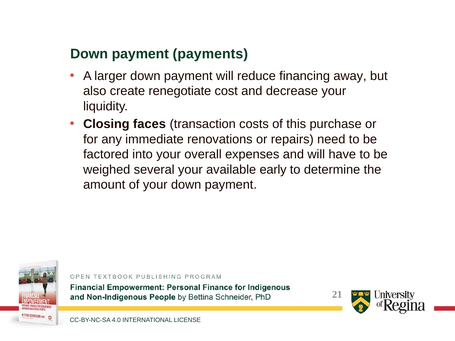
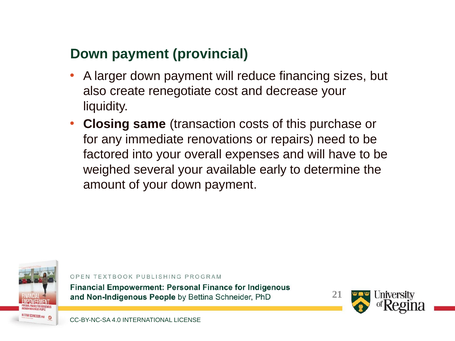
payments: payments -> provincial (210, 54)
away: away -> sizes (350, 76)
faces: faces -> same (149, 124)
